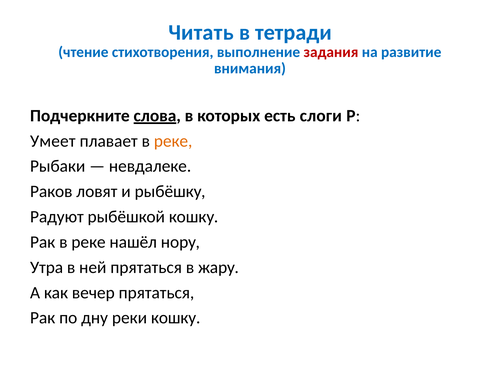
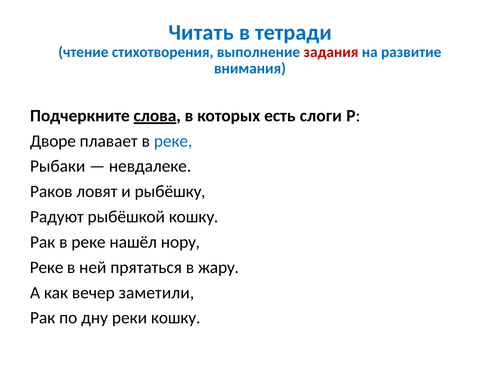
Умеет: Умеет -> Дворе (53, 141)
реке colour: orange -> blue (173, 141)
Утра: Утра -> Реке (47, 267)
вечер прятаться: прятаться -> заметили (156, 293)
